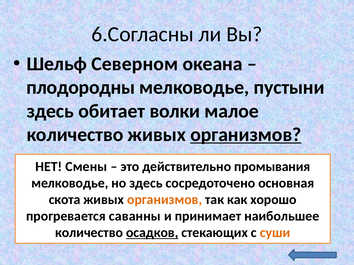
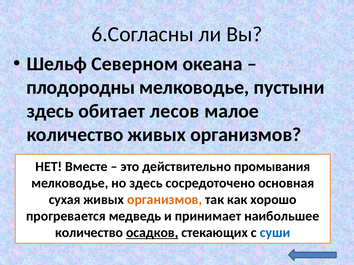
волки: волки -> лесов (175, 111)
организмов underline: present -> none (246, 135)
Смены: Смены -> Вместе (86, 167)
скота: скота -> сухая (65, 200)
саванны: саванны -> медведь (135, 217)
суши colour: orange -> blue (275, 233)
